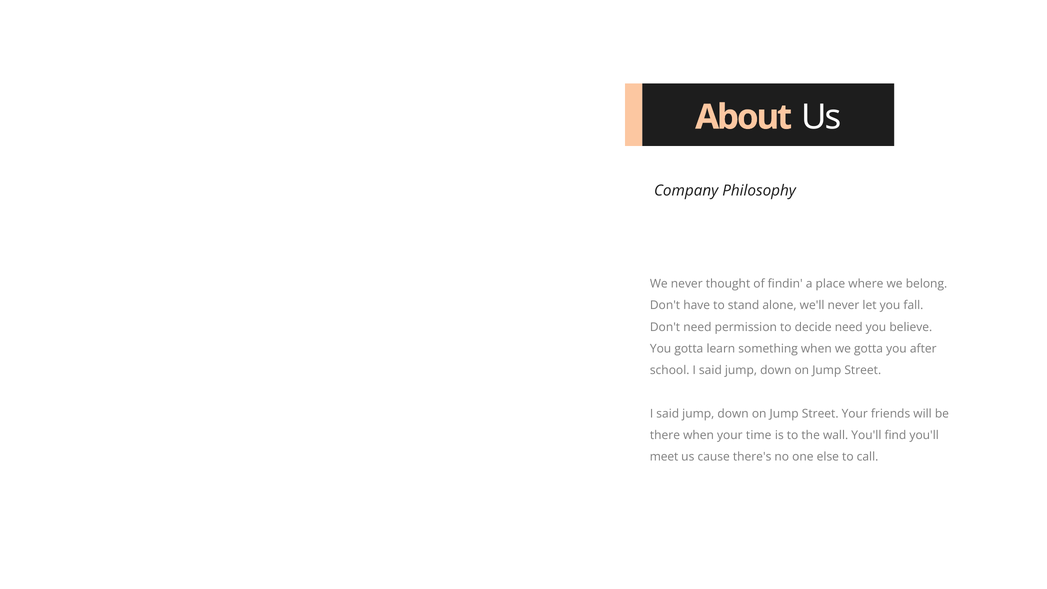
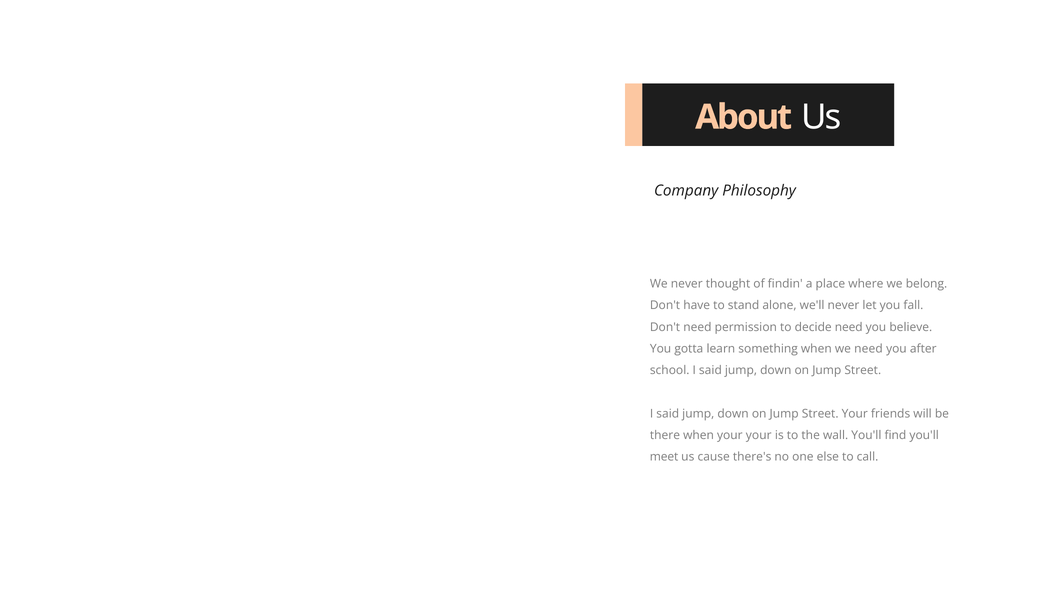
we gotta: gotta -> need (868, 349)
your time: time -> your (759, 435)
